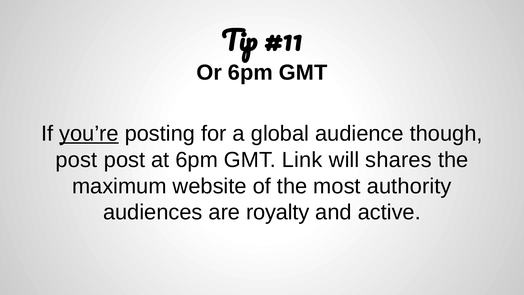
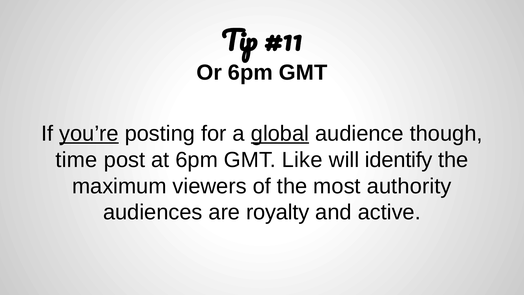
global underline: none -> present (280, 134)
post: post -> time (76, 160)
Link: Link -> Like (302, 160)
shares: shares -> identify (399, 160)
website: website -> viewers (210, 186)
